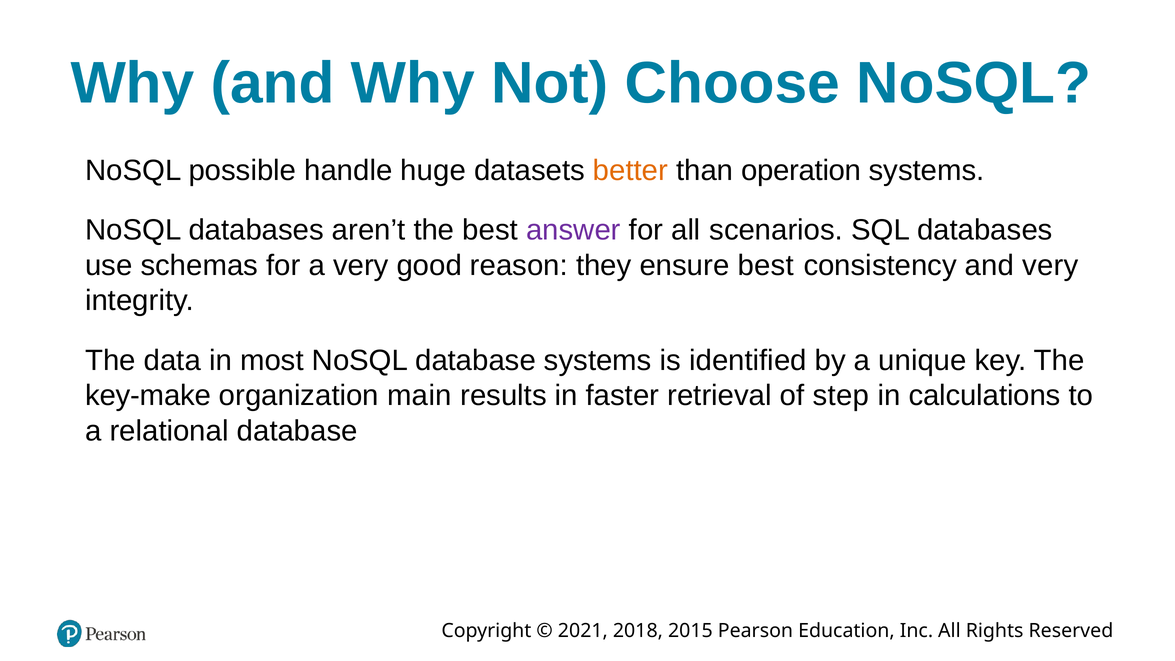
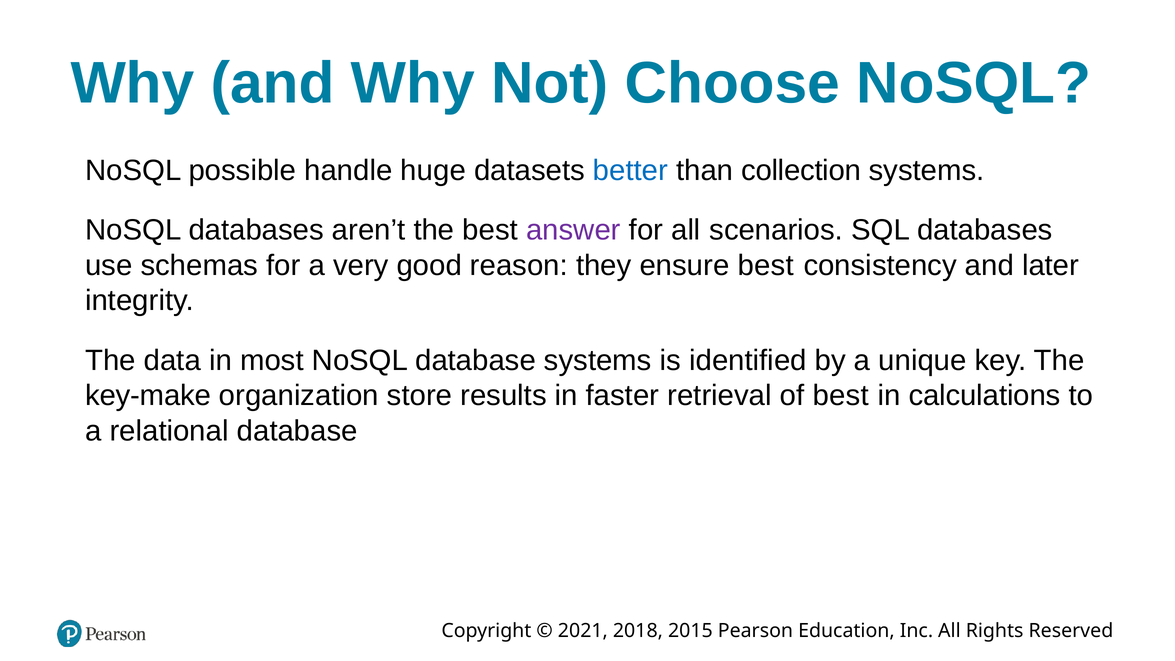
better colour: orange -> blue (631, 170)
operation: operation -> collection (801, 170)
and very: very -> later (1051, 265)
main: main -> store (420, 396)
of step: step -> best (841, 396)
